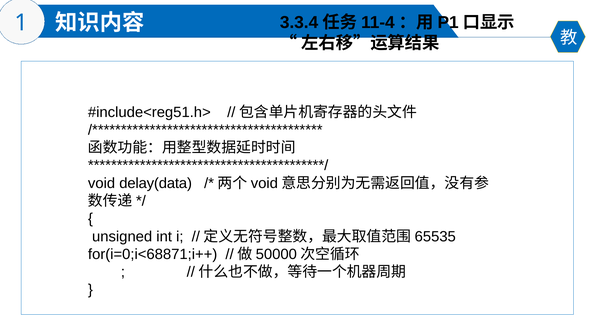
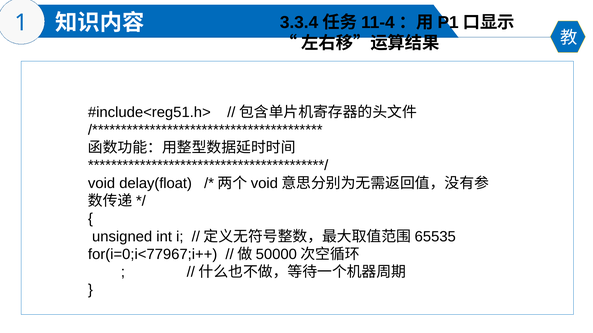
delay(data: delay(data -> delay(float (156, 183)
for(i=0;i<68871;i++: for(i=0;i<68871;i++ -> for(i=0;i<77967;i++ (153, 255)
